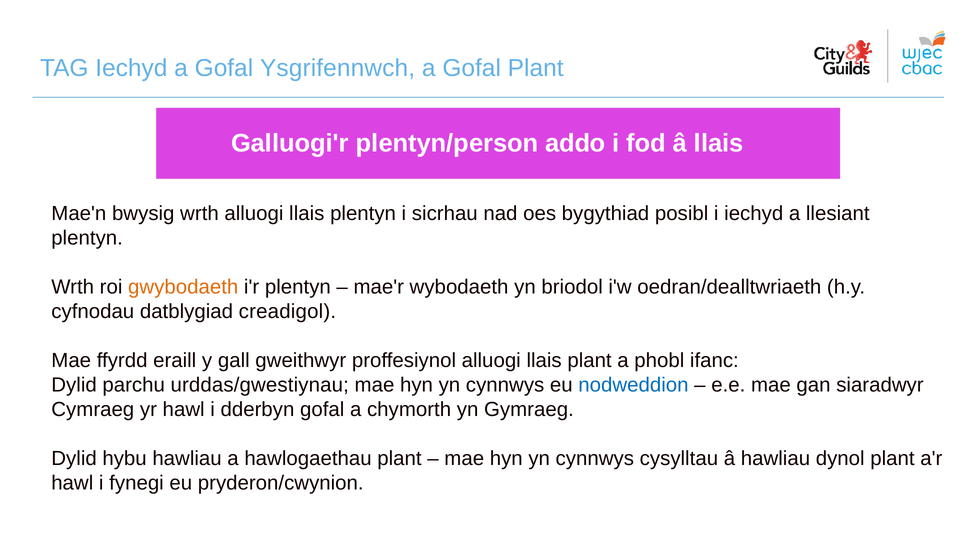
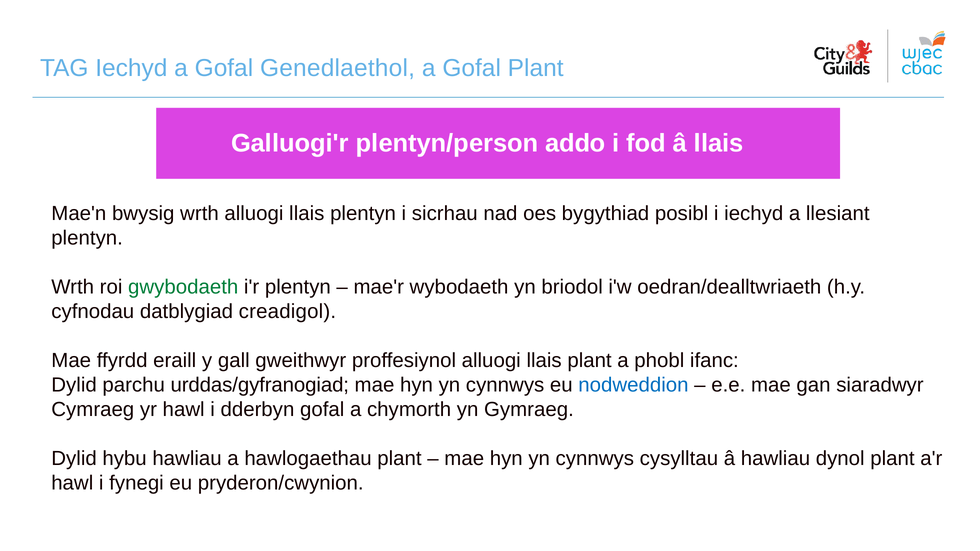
Ysgrifennwch: Ysgrifennwch -> Genedlaethol (337, 68)
gwybodaeth colour: orange -> green (183, 287)
urddas/gwestiynau: urddas/gwestiynau -> urddas/gyfranogiad (260, 385)
